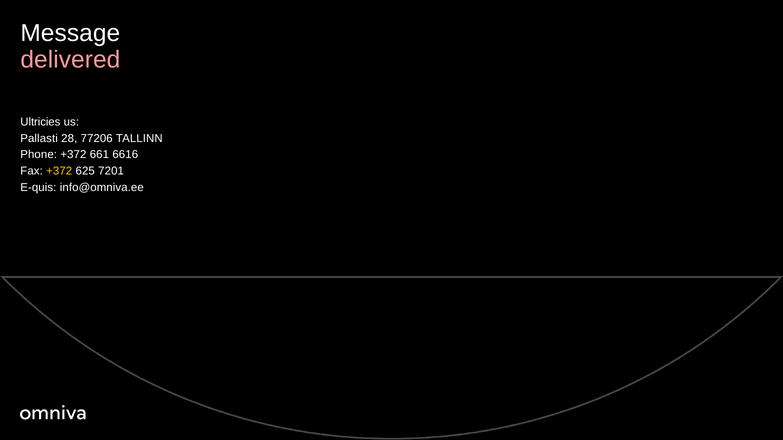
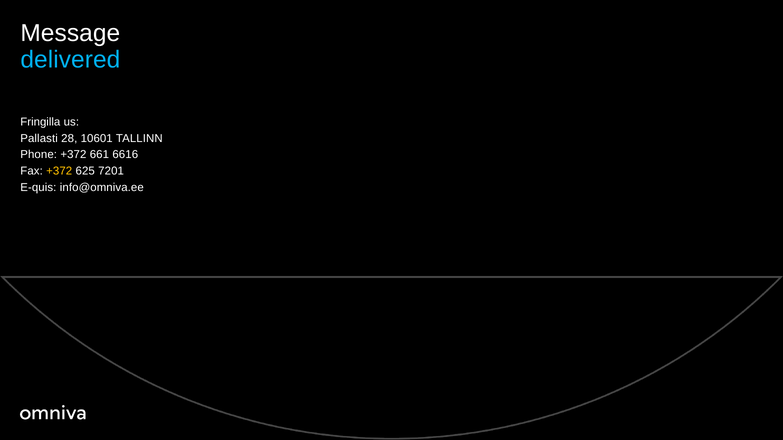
delivered colour: pink -> light blue (70, 60)
Ultricies: Ultricies -> Fringilla (40, 122)
77206: 77206 -> 10601 (97, 138)
